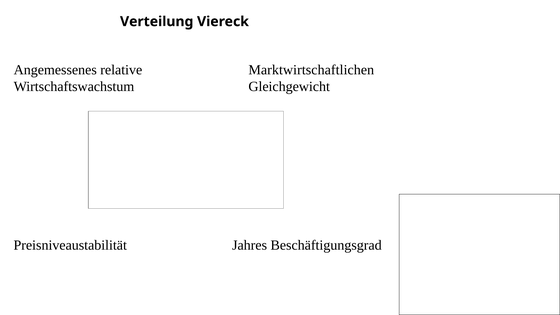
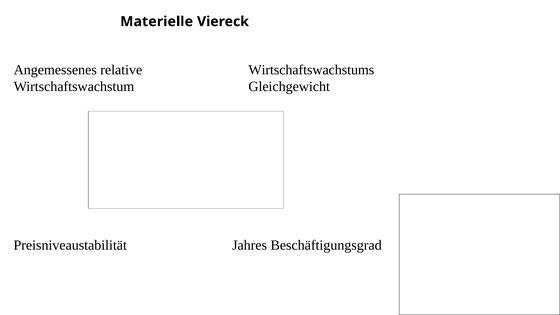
Verteilung: Verteilung -> Materielle (157, 22)
Marktwirtschaftlichen: Marktwirtschaftlichen -> Wirtschaftswachstums (311, 70)
